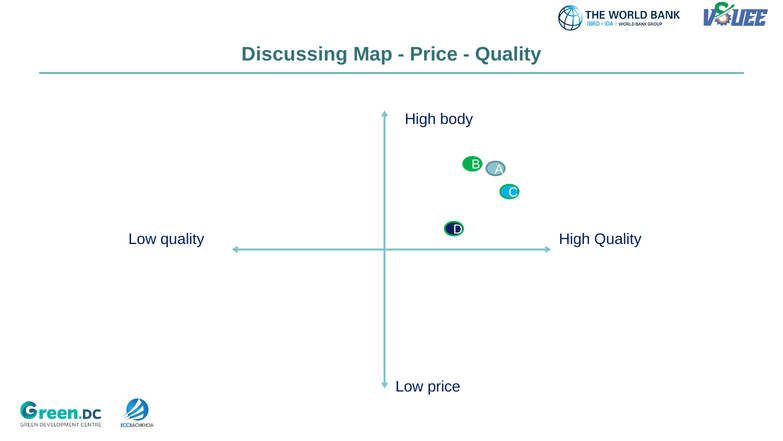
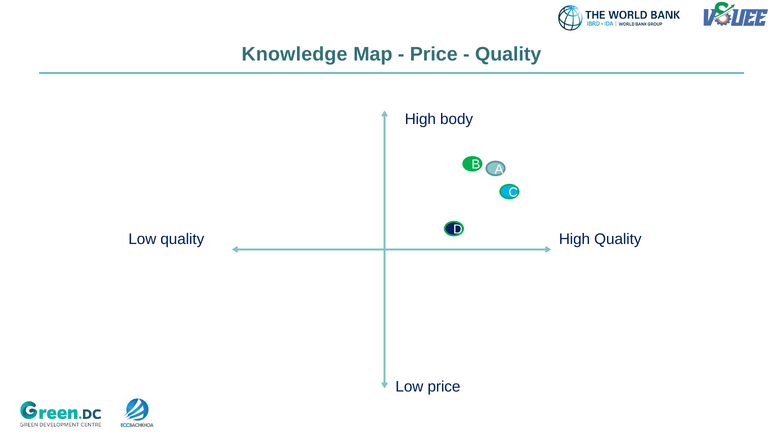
Discussing: Discussing -> Knowledge (295, 54)
